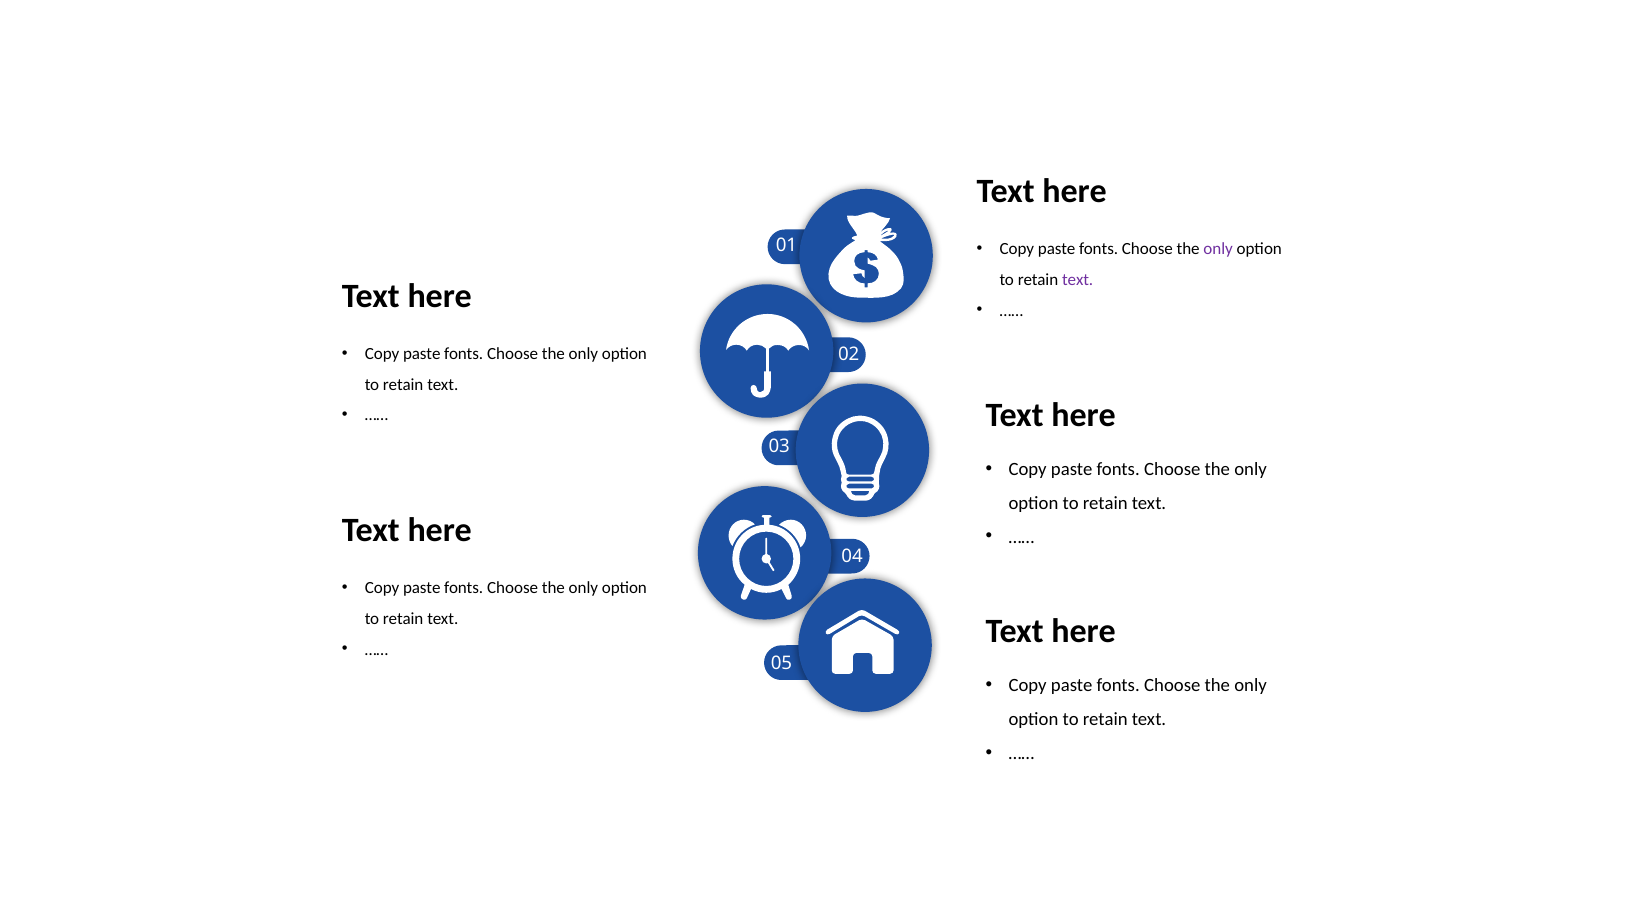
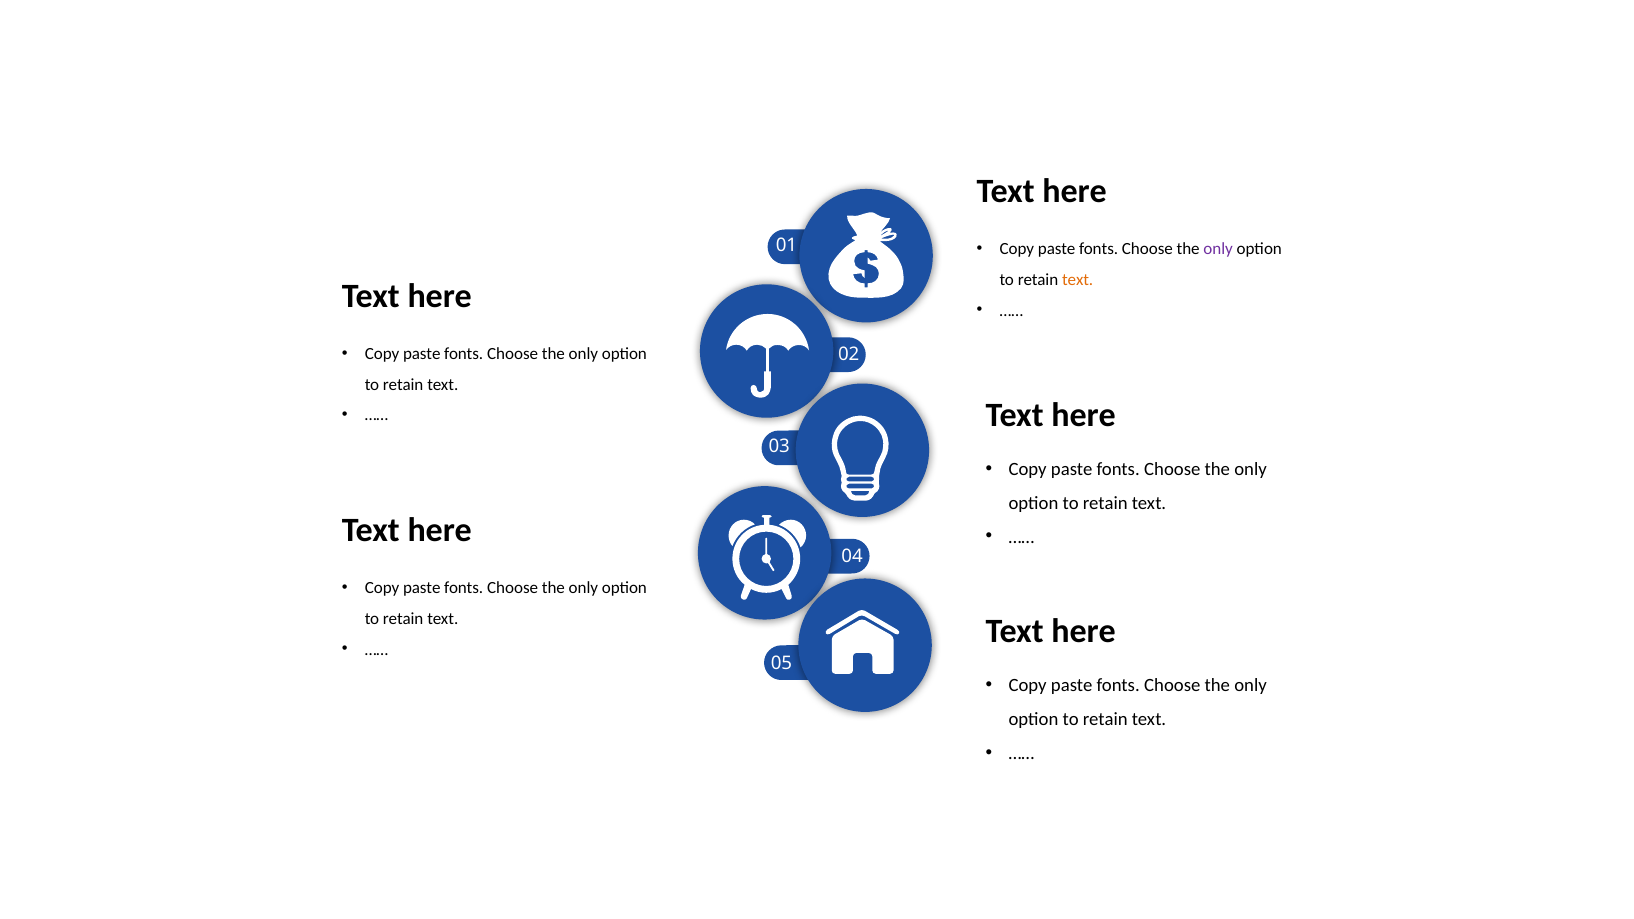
text colour: purple -> orange (1078, 280)
